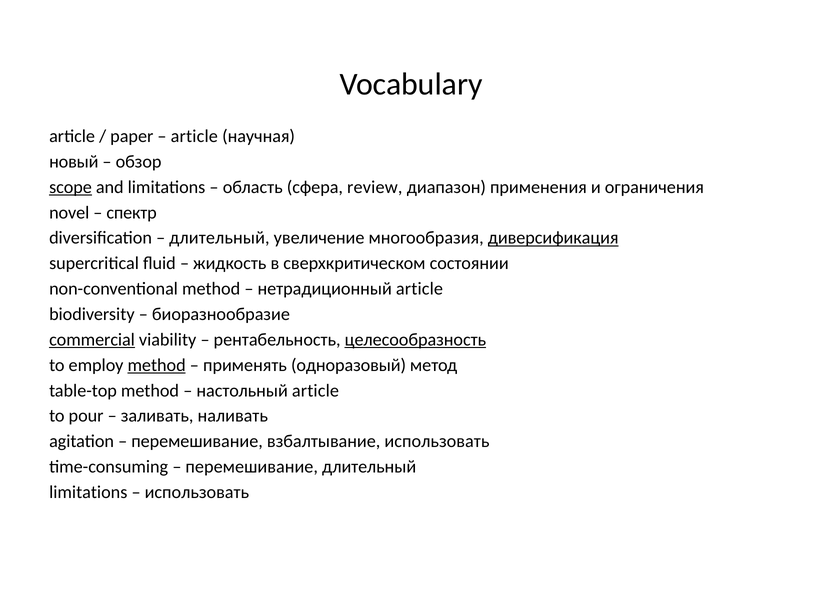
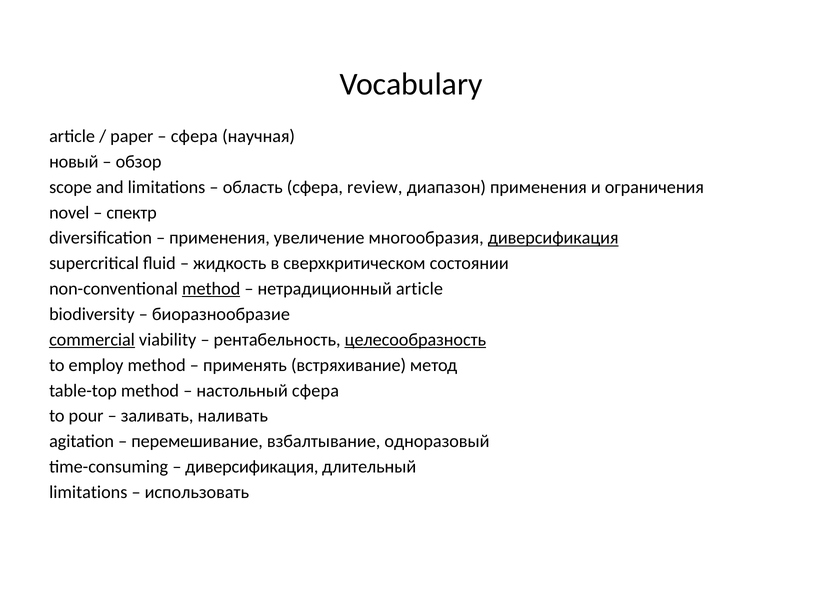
article: article -> сфера (194, 136)
scope underline: present -> none (71, 187)
длительный: длительный -> применения (220, 238)
method underline: none -> present (211, 289)
method underline: present -> none (157, 365)
одноразовый: одноразовый -> встряхивание (349, 365)
настольный article: article -> сфера (315, 391)
взбалтывание использовать: использовать -> одноразовый (437, 442)
перемешивание: перемешивание -> диверсификация (252, 467)
